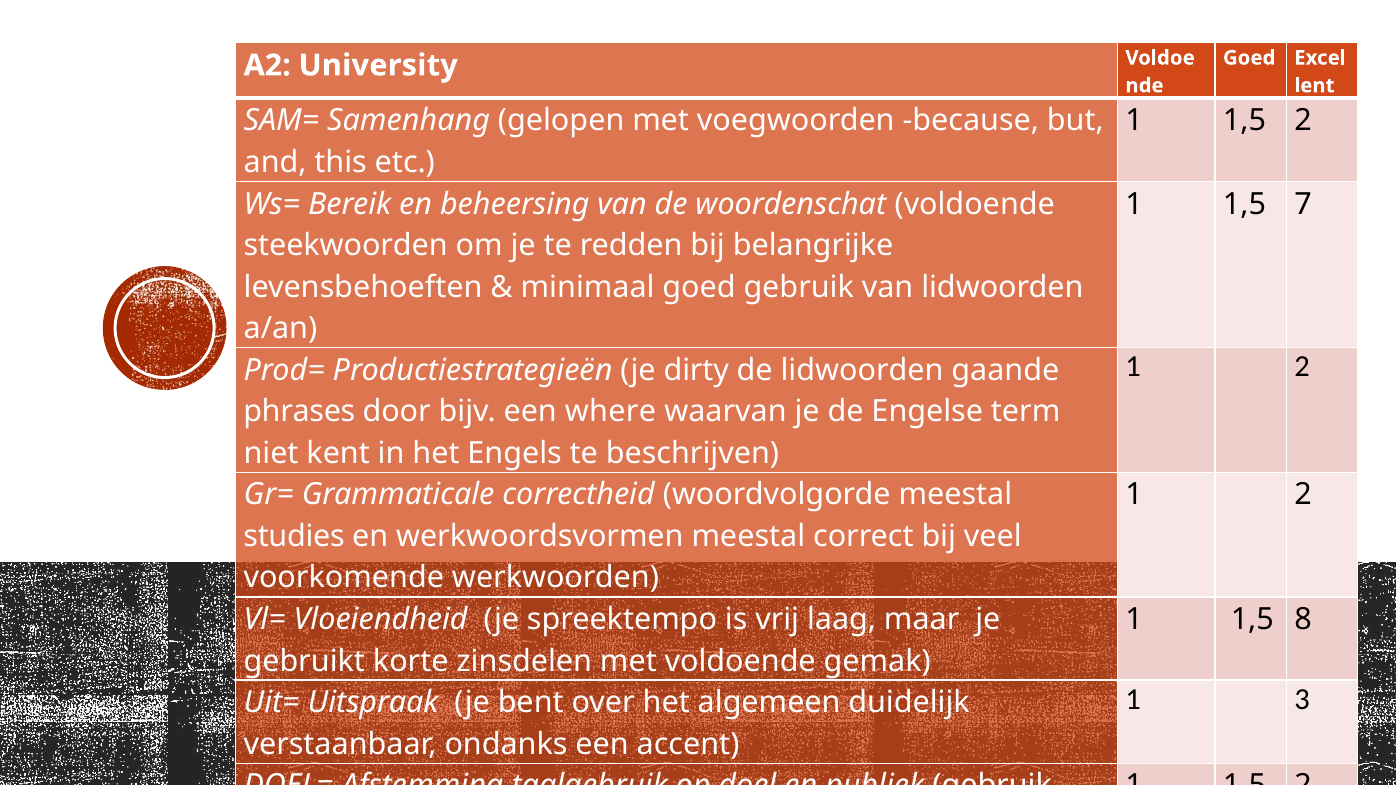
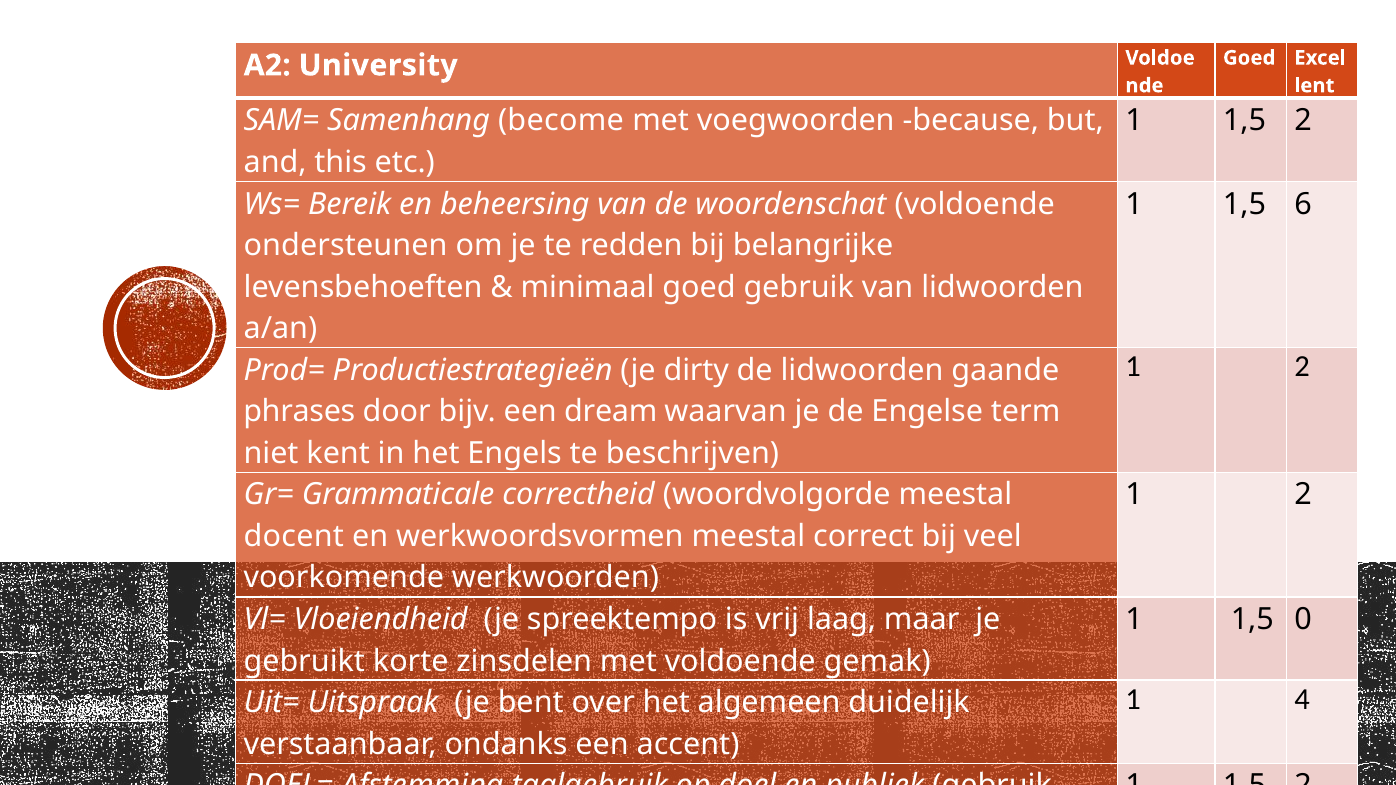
gelopen: gelopen -> become (561, 121)
7: 7 -> 6 (1303, 204)
steekwoorden: steekwoorden -> ondersteunen (346, 246)
where: where -> dream (611, 412)
studies: studies -> docent (294, 537)
8: 8 -> 0 (1303, 620)
3: 3 -> 4 (1302, 699)
